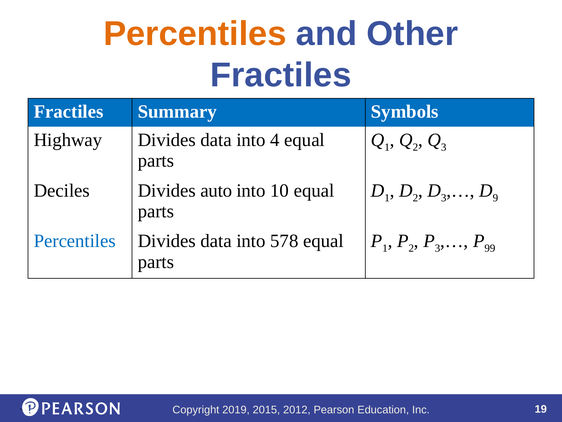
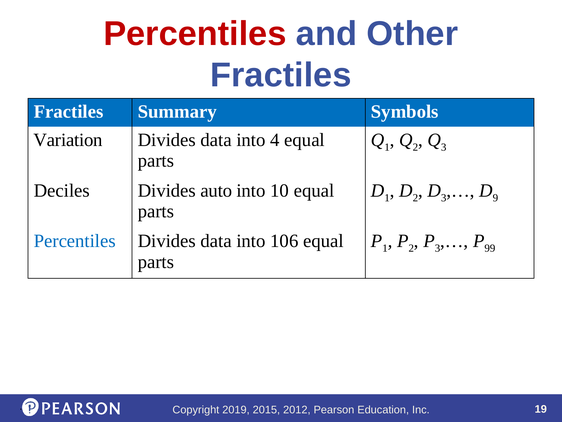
Percentiles colour: orange -> red (195, 34)
Highway: Highway -> Variation (68, 140)
578: 578 -> 106 (284, 241)
